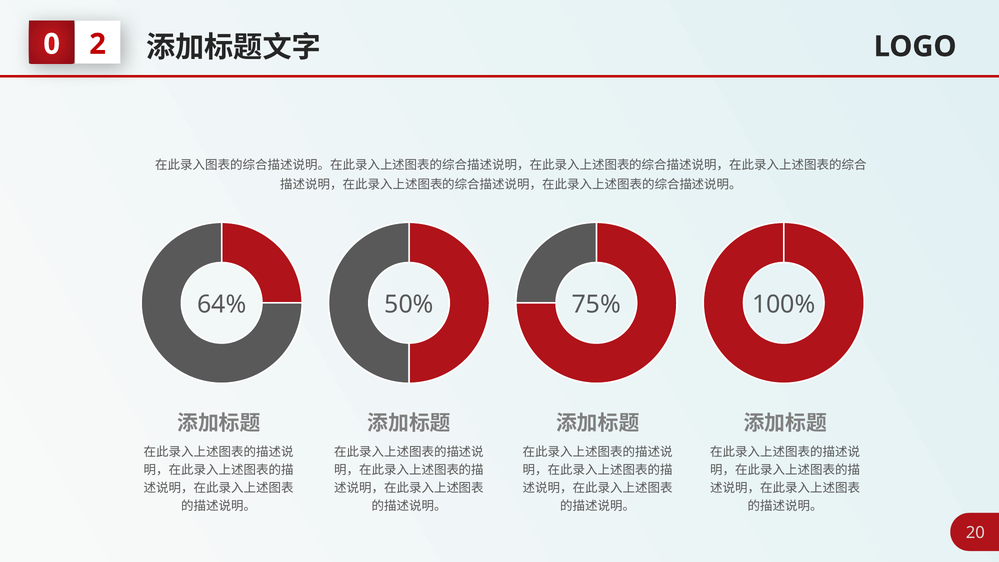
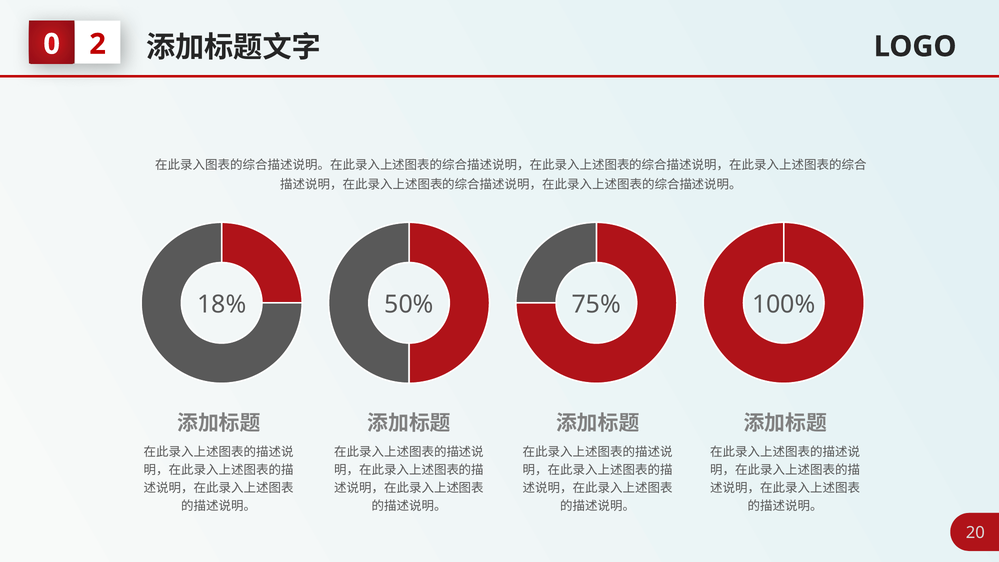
64%: 64% -> 18% (222, 304)
